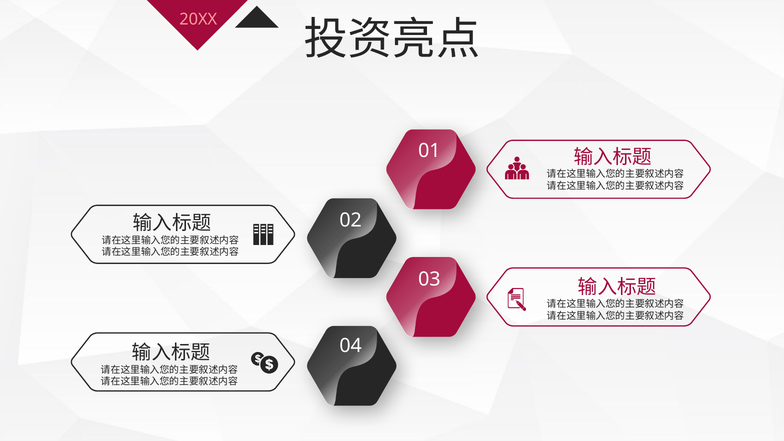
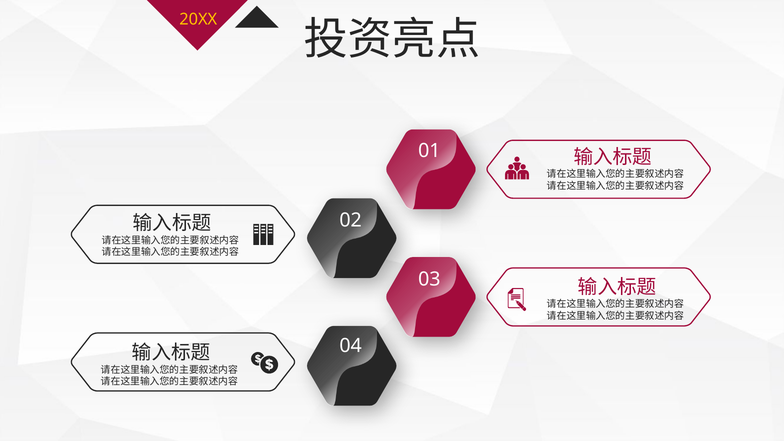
20XX colour: pink -> yellow (198, 20)
